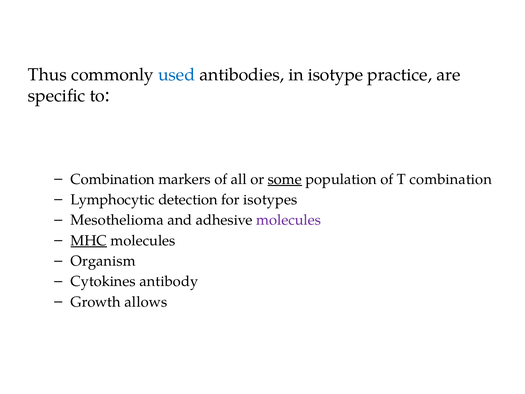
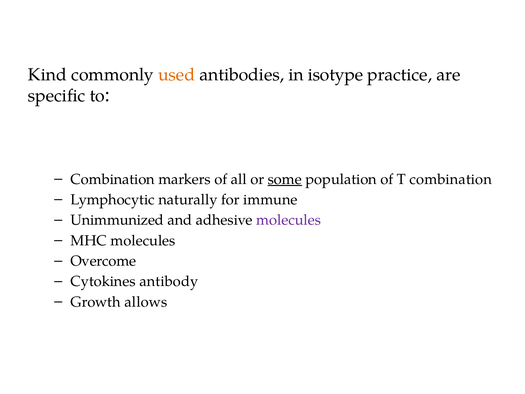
Thus: Thus -> Kind (47, 75)
used colour: blue -> orange (177, 75)
detection: detection -> naturally (188, 200)
isotypes: isotypes -> immune (270, 200)
Mesothelioma: Mesothelioma -> Unimmunized (117, 220)
MHC underline: present -> none (89, 240)
Organism: Organism -> Overcome (103, 261)
